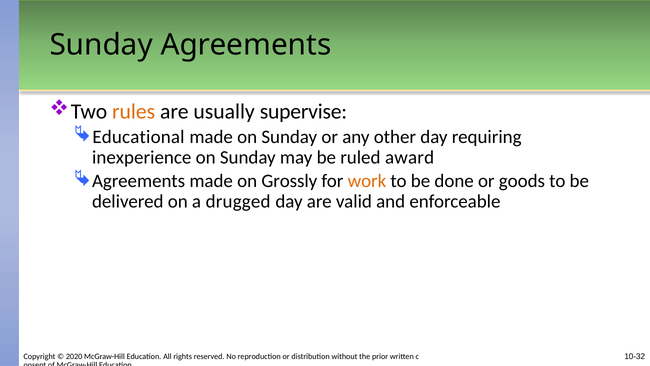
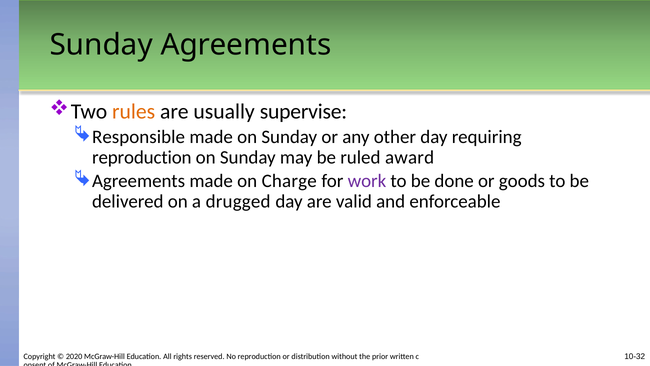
Educational: Educational -> Responsible (139, 137)
inexperience: inexperience -> reproduction (142, 157)
Grossly: Grossly -> Charge (289, 181)
work colour: orange -> purple (367, 181)
